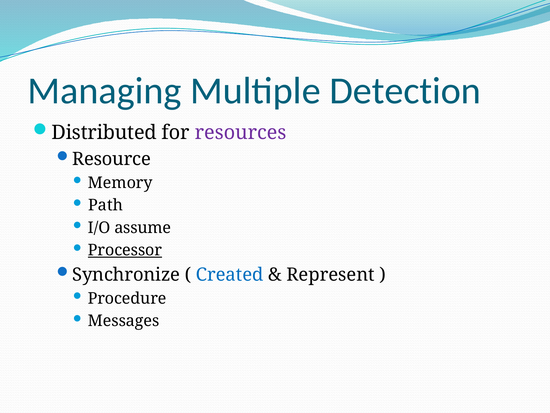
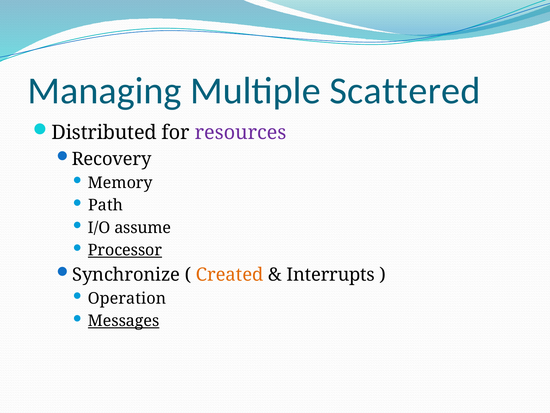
Detection: Detection -> Scattered (405, 91)
Resource: Resource -> Recovery (112, 159)
Created colour: blue -> orange (230, 274)
Represent: Represent -> Interrupts (331, 274)
Procedure: Procedure -> Operation (127, 298)
Messages underline: none -> present (124, 320)
